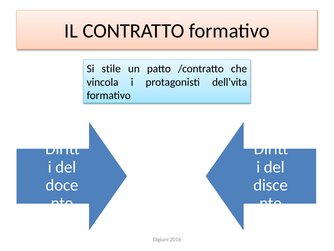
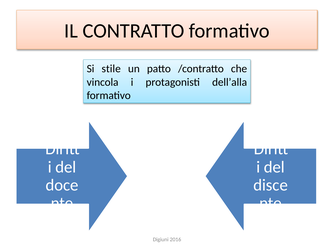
dell’vita: dell’vita -> dell’alla (230, 82)
